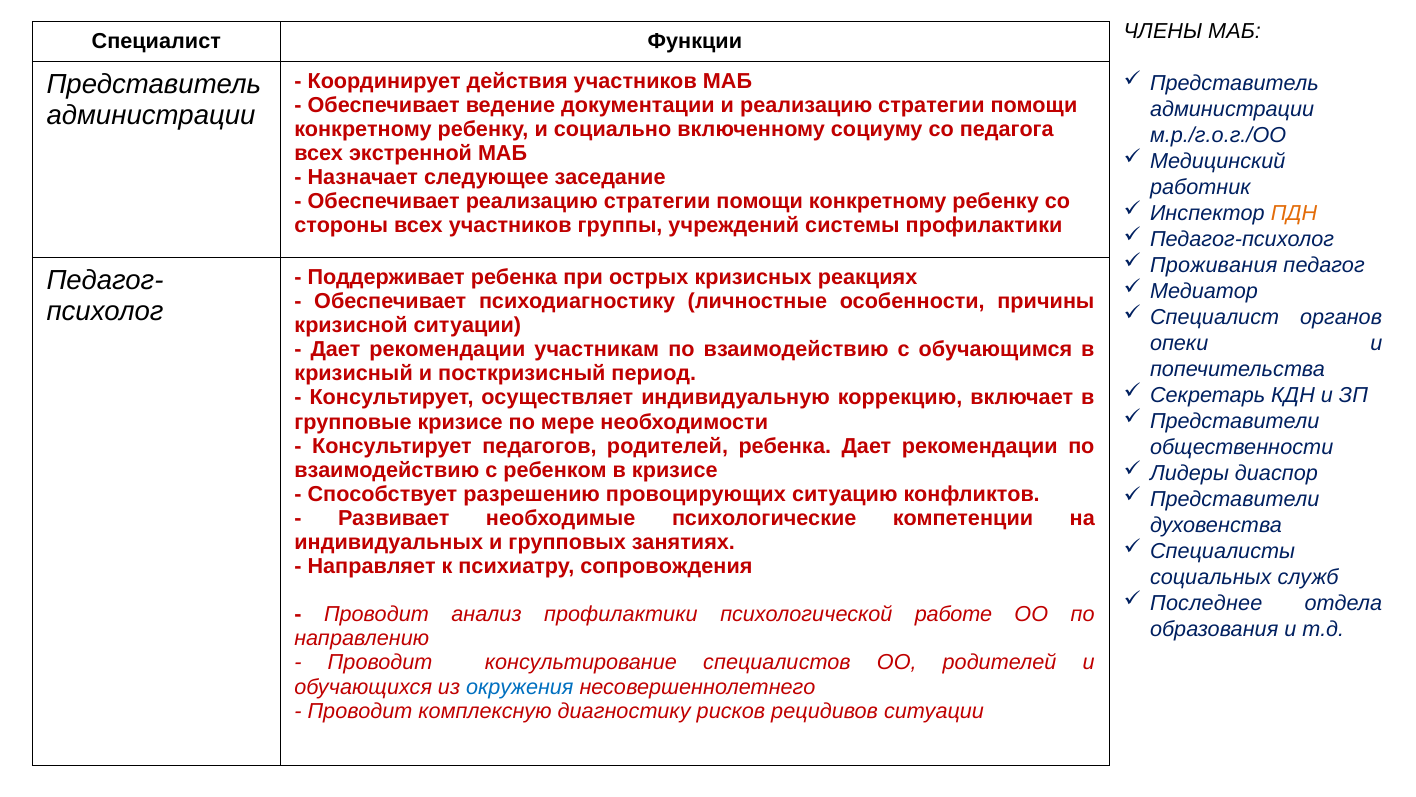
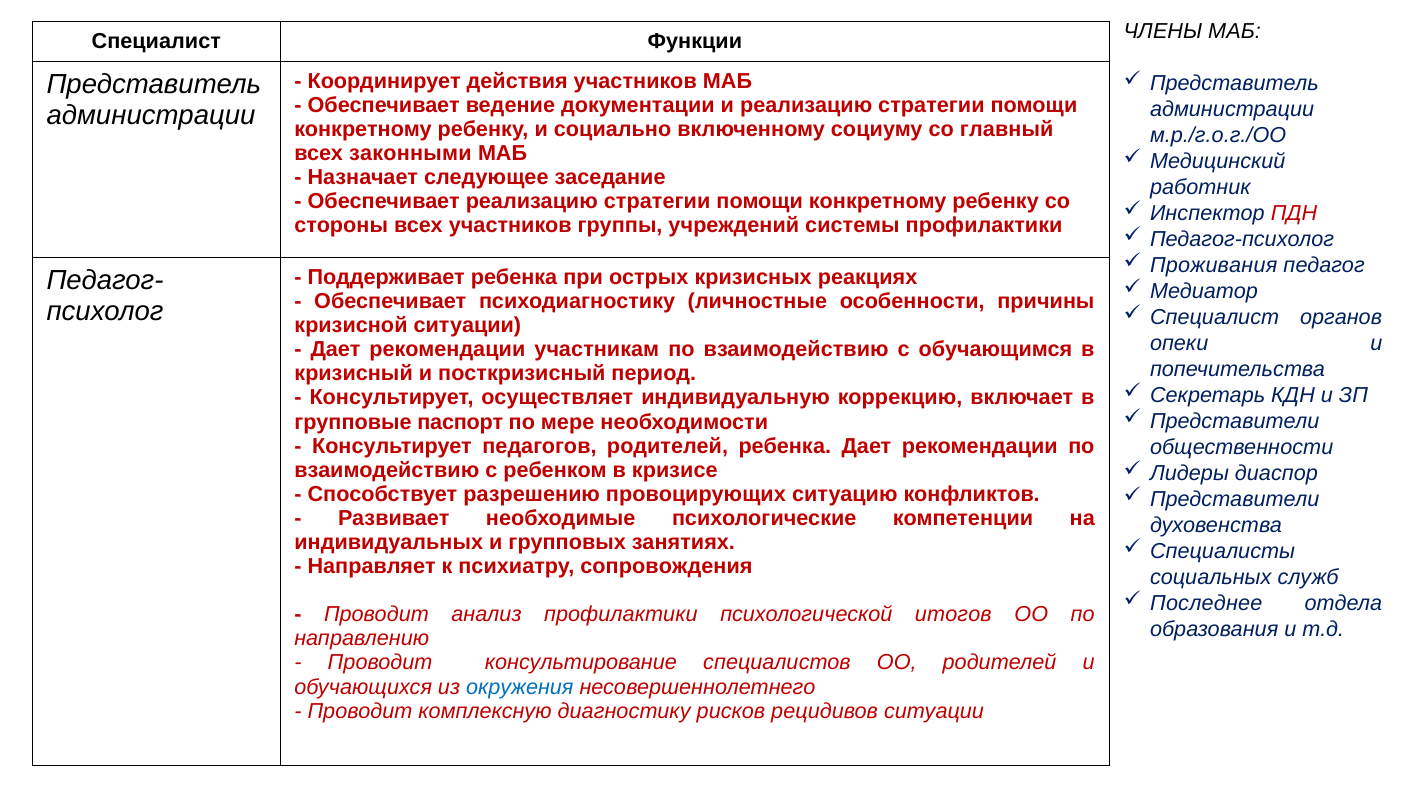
педагога: педагога -> главный (1007, 129)
экстренной: экстренной -> законными (410, 153)
ПДН colour: orange -> red (1294, 214)
групповые кризисе: кризисе -> паспорт (460, 422)
работе: работе -> итогов (953, 614)
